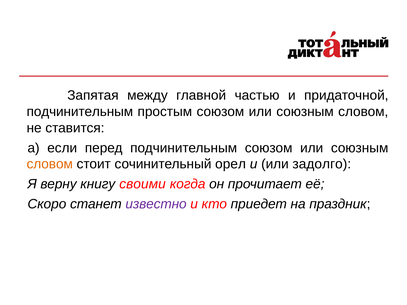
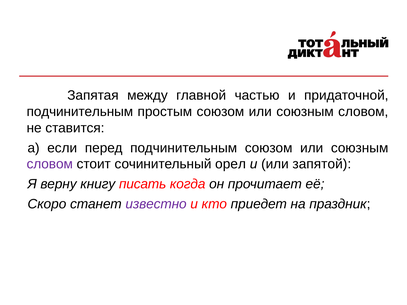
словом colour: orange -> purple (50, 164)
задолго: задолго -> запятой (322, 164)
своими: своими -> писать (143, 184)
